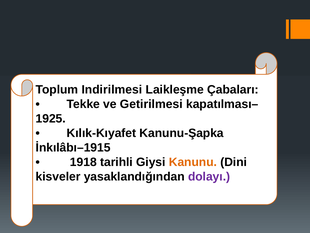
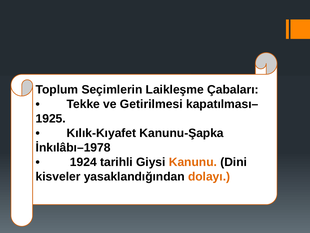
Indirilmesi: Indirilmesi -> Seçimlerin (112, 89)
İnkılâbı–1915: İnkılâbı–1915 -> İnkılâbı–1978 (73, 147)
1918: 1918 -> 1924 (83, 162)
dolayı colour: purple -> orange (209, 176)
